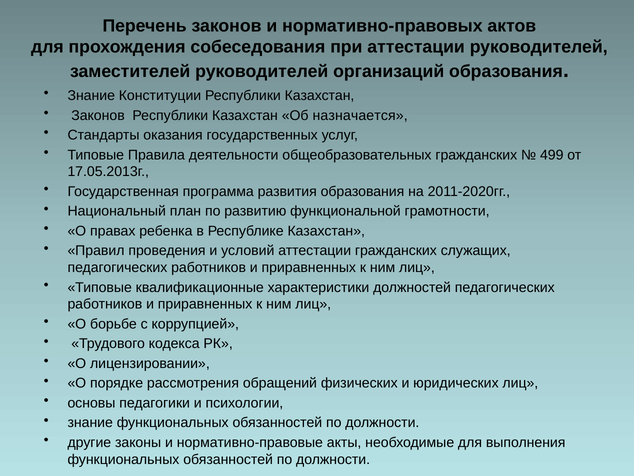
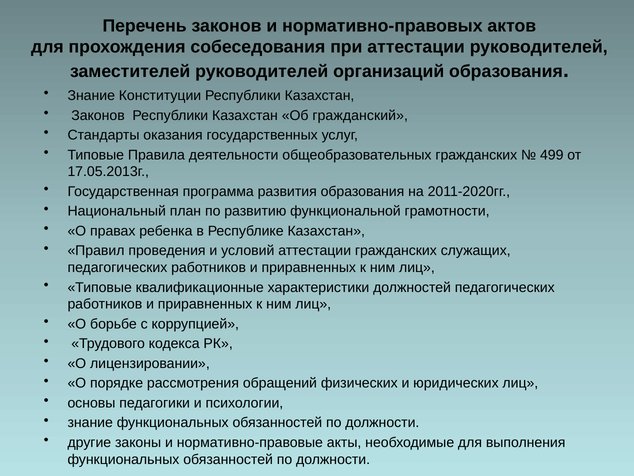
назначается: назначается -> гражданский (360, 115)
